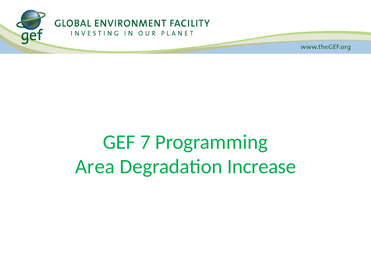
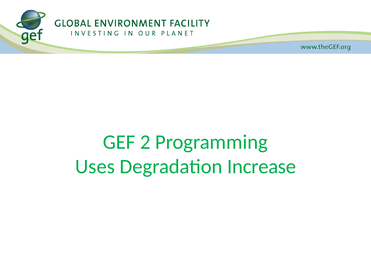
7: 7 -> 2 (145, 142)
Area: Area -> Uses (95, 167)
